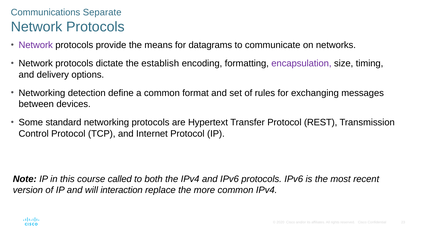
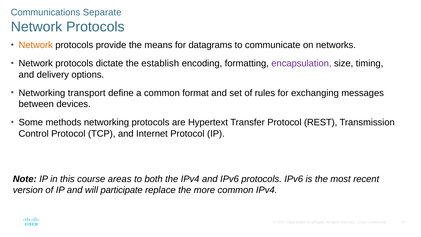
Network colour: purple -> orange (36, 45)
detection: detection -> transport (87, 93)
standard: standard -> methods (63, 122)
called: called -> areas (120, 179)
interaction: interaction -> participate (122, 190)
